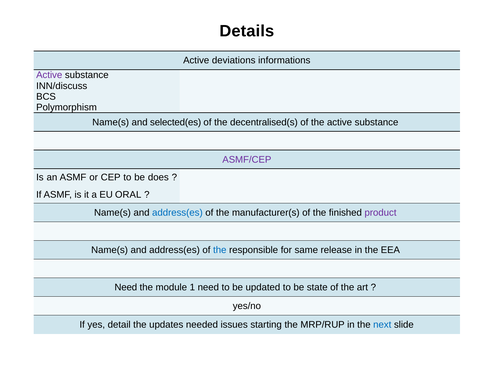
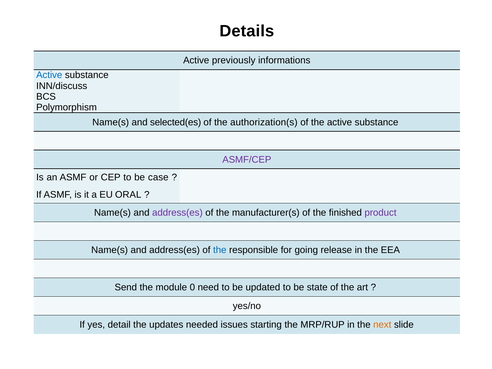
deviations: deviations -> previously (234, 60)
Active colour: purple -> blue (49, 75)
decentralised(s: decentralised(s -> authorization(s (264, 122)
does: does -> case (158, 177)
address(es colour: blue -> purple (177, 213)
same: same -> going (306, 250)
Need: Need -> Send (126, 287)
1: 1 -> 0 (192, 287)
next colour: blue -> orange (382, 325)
